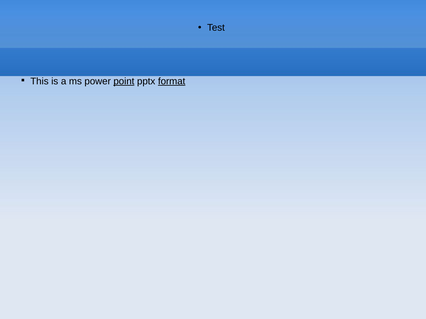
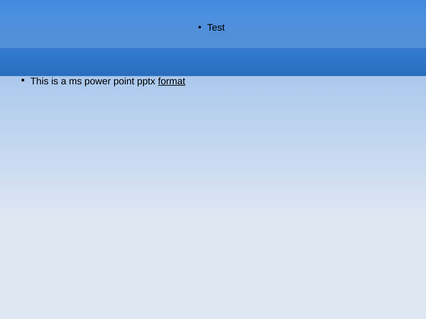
point underline: present -> none (124, 81)
